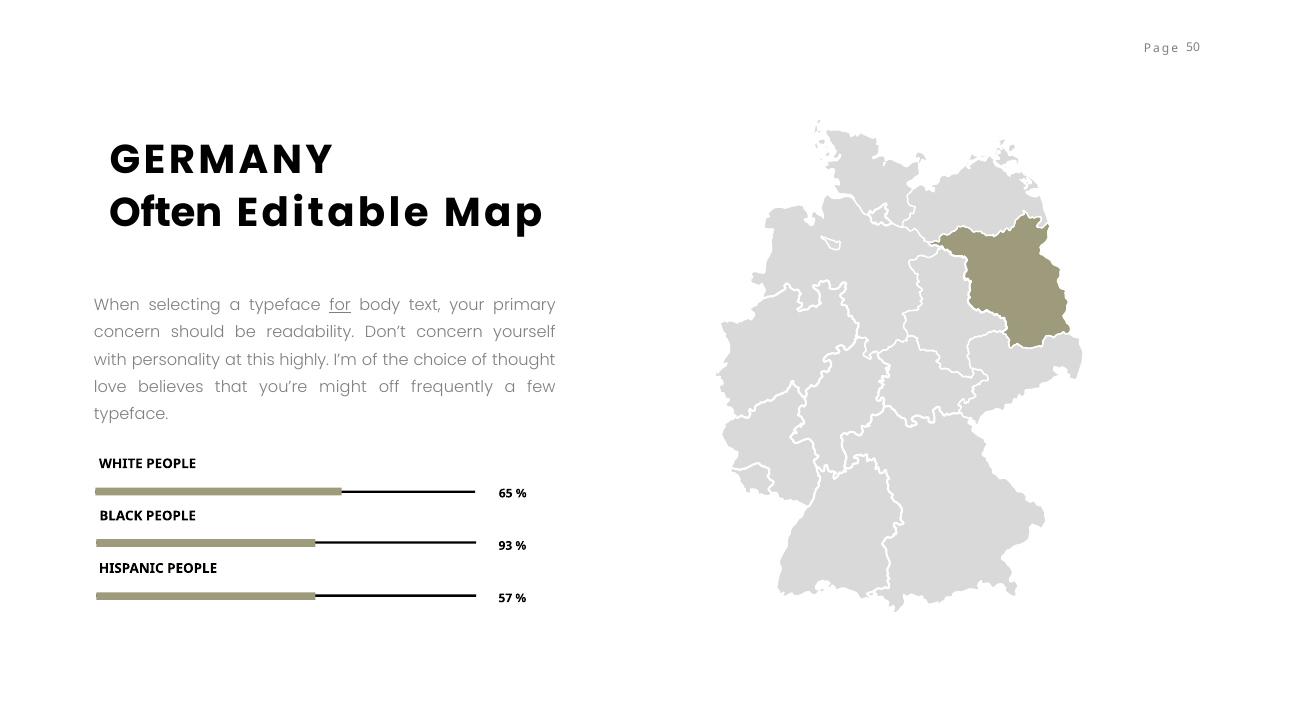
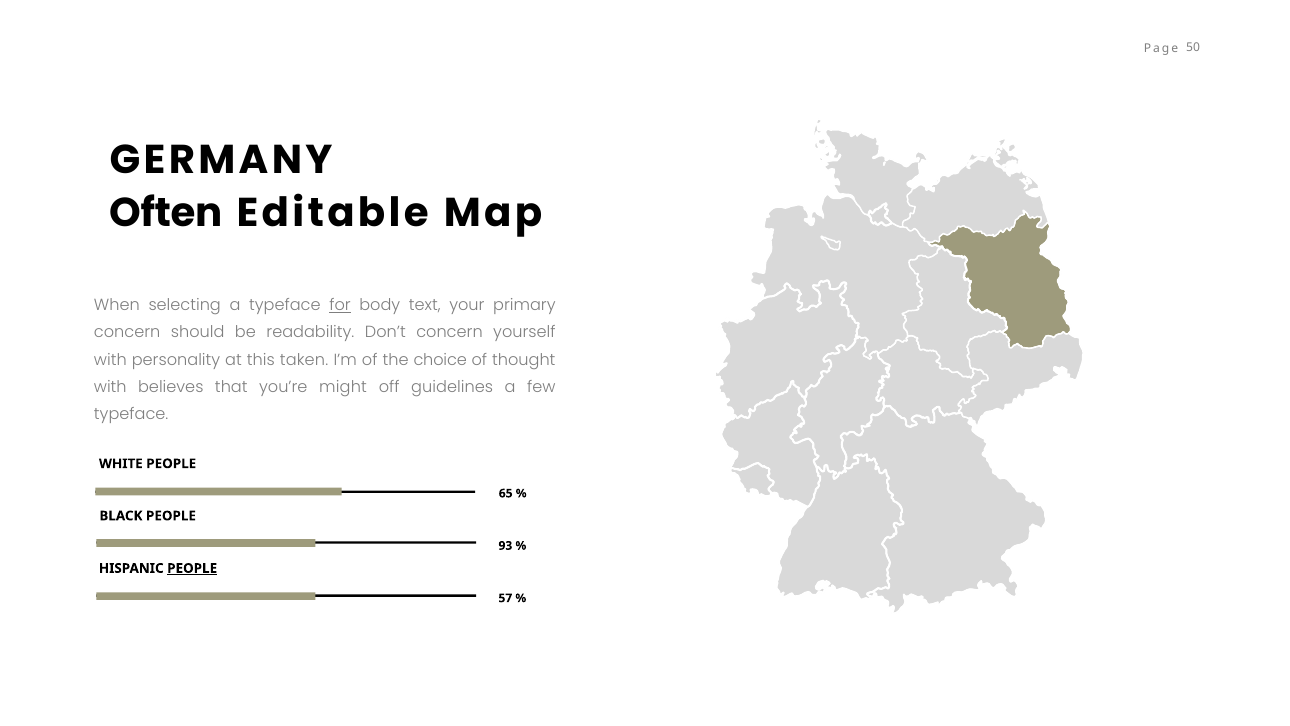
highly: highly -> taken (304, 360)
love: love -> with (110, 387)
frequently: frequently -> guidelines (452, 387)
PEOPLE underline: none -> present (192, 568)
